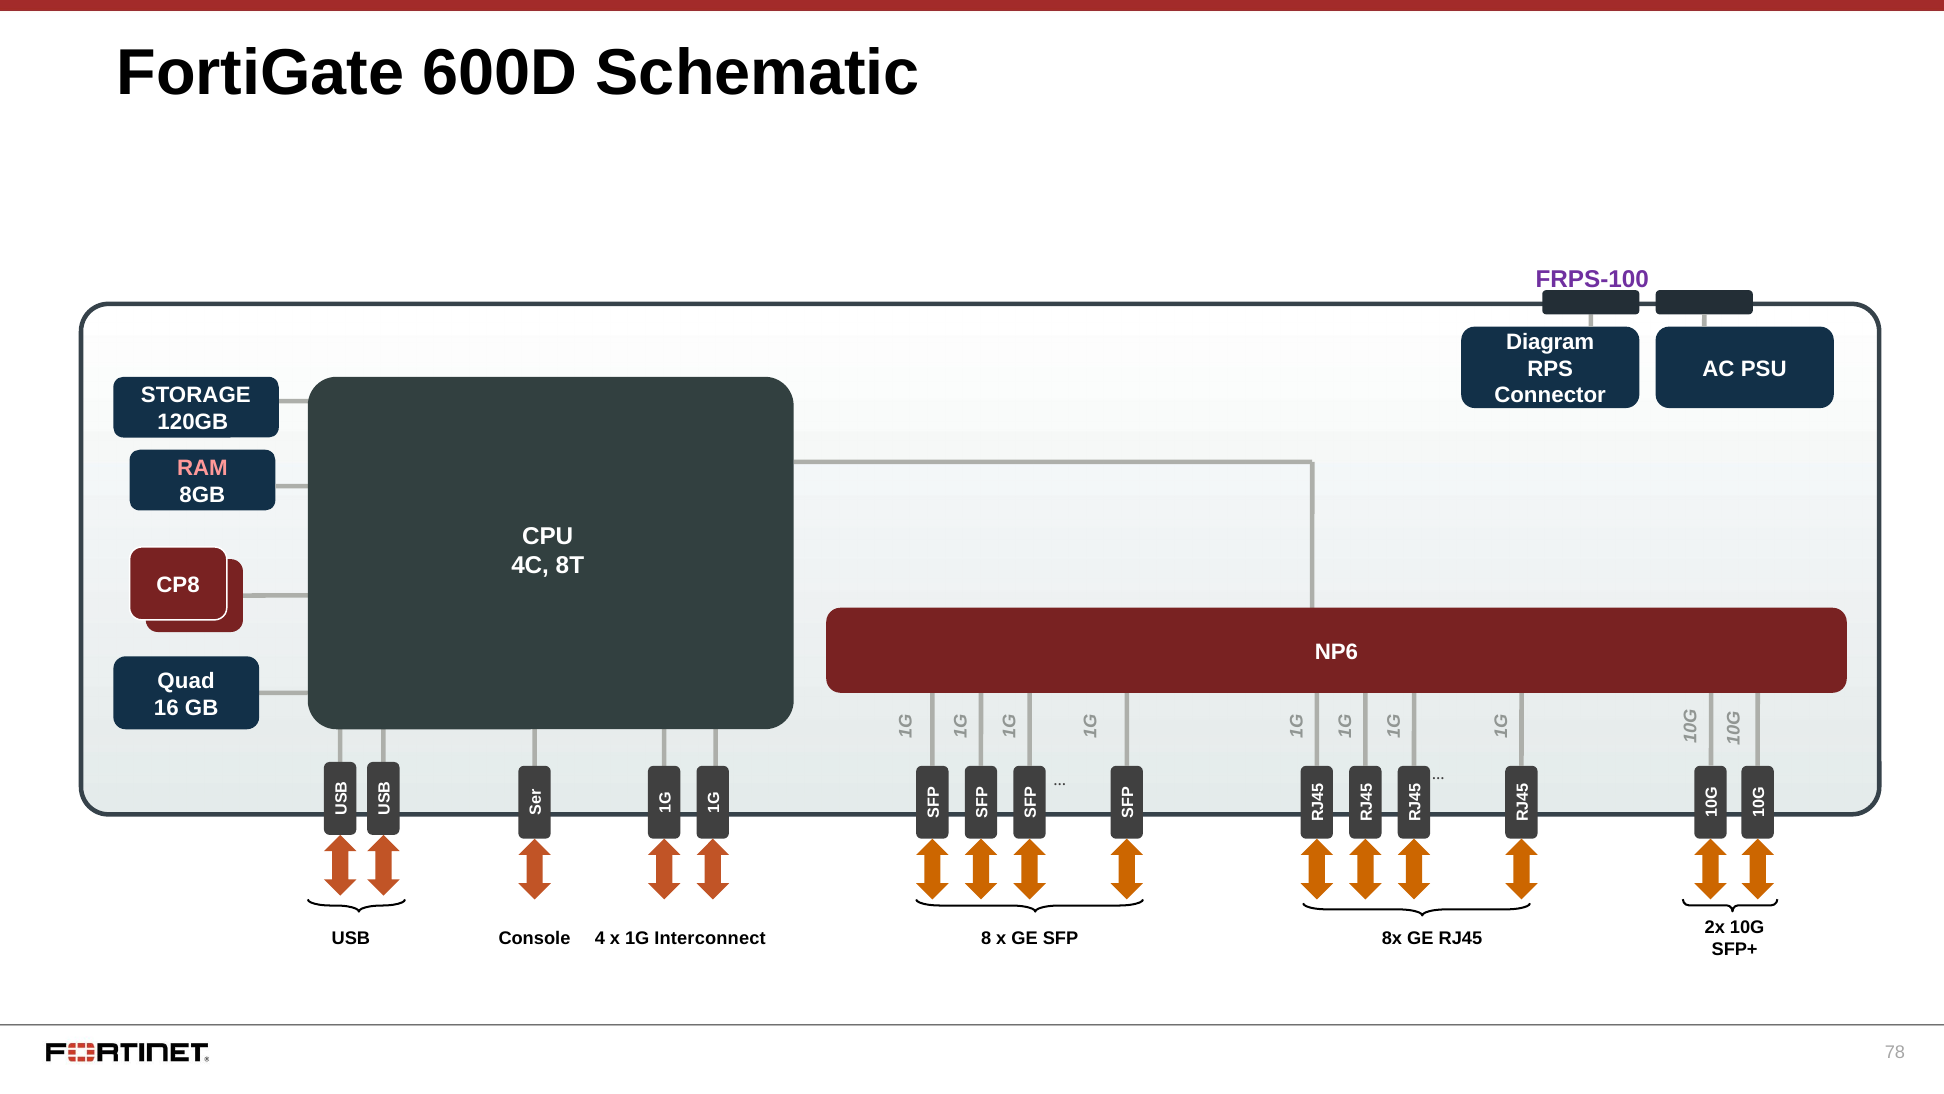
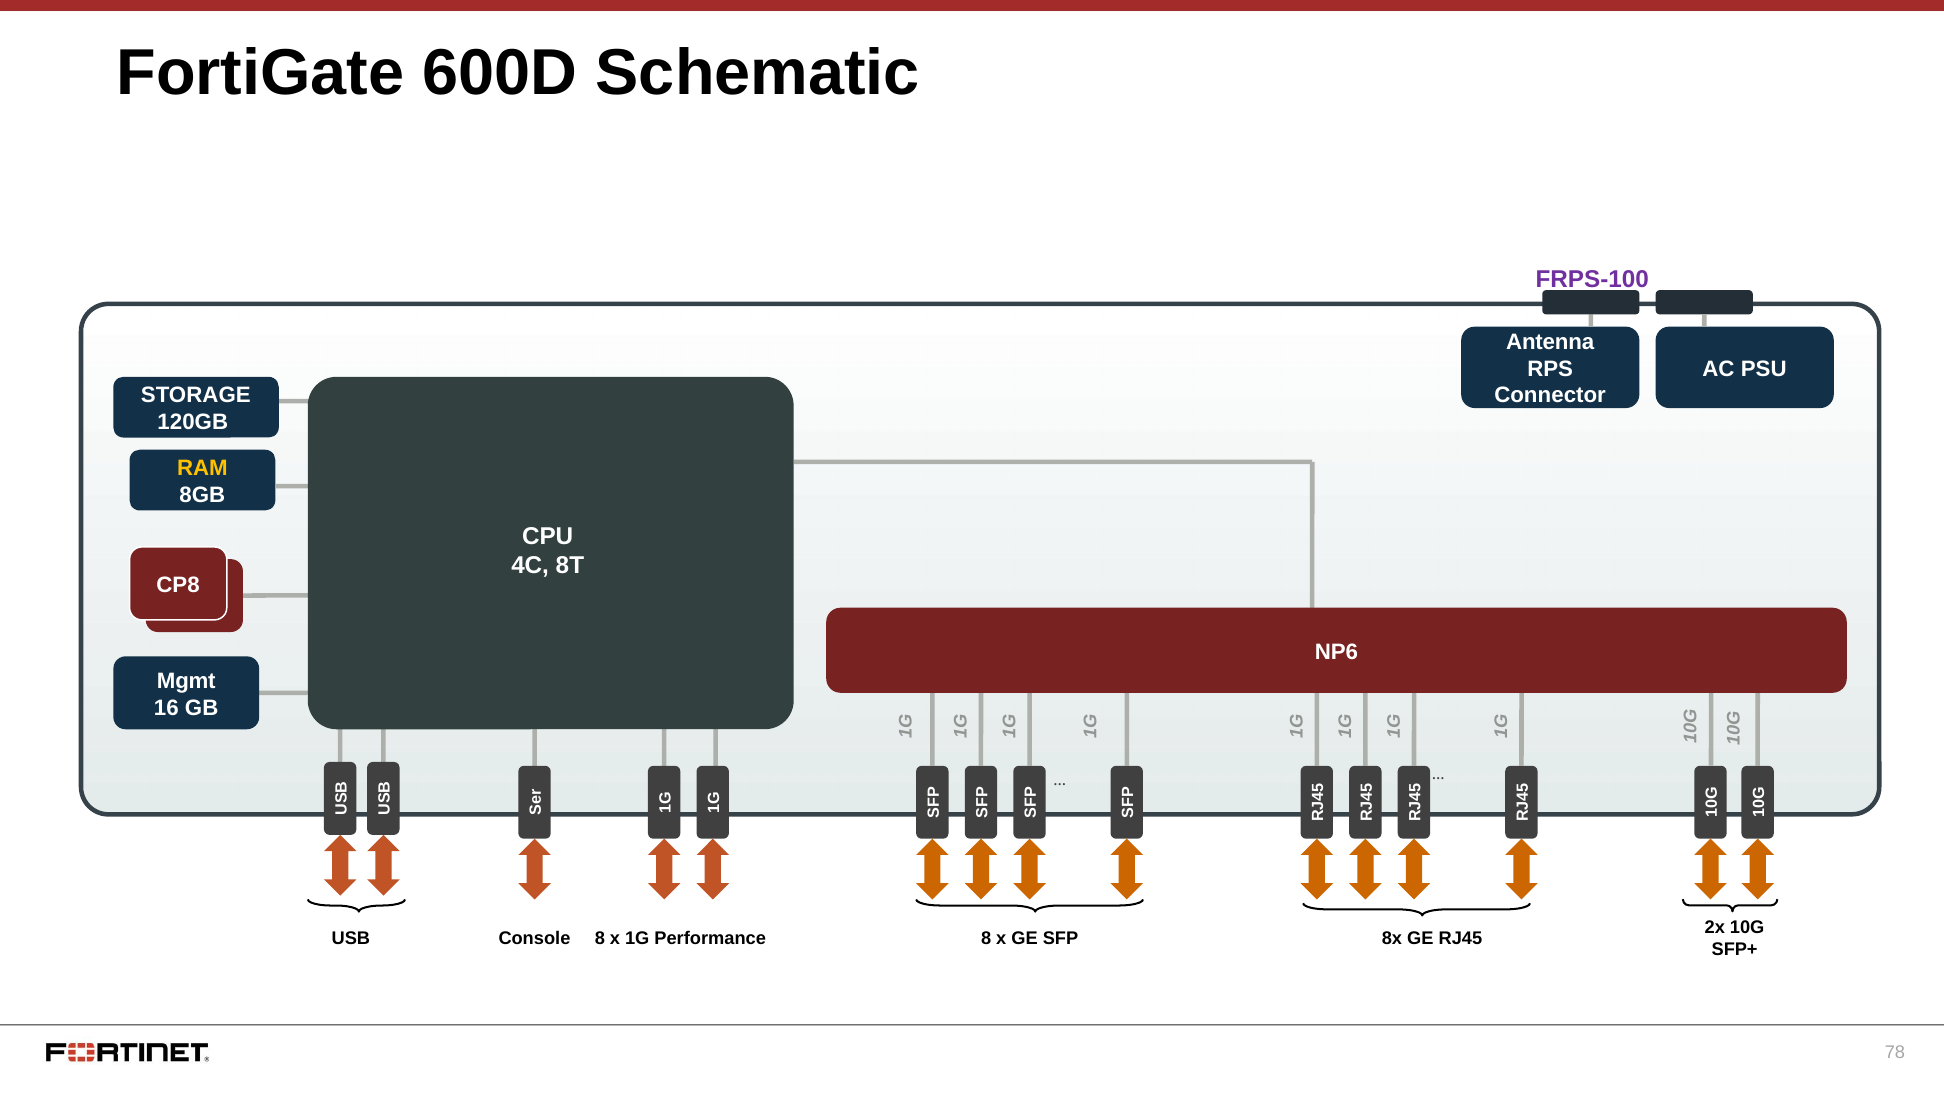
Diagram: Diagram -> Antenna (1550, 342)
RAM colour: pink -> yellow (202, 468)
Quad: Quad -> Mgmt (186, 681)
Console 4: 4 -> 8 (600, 939)
Interconnect: Interconnect -> Performance (710, 939)
